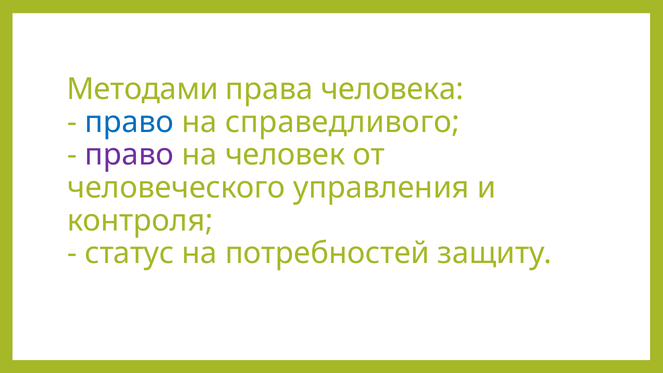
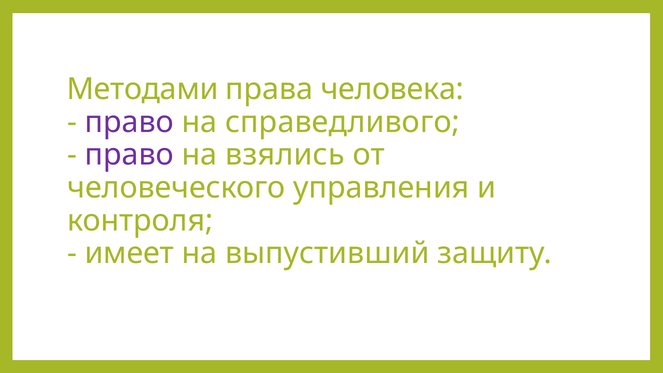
право colour: blue -> purple (129, 122)
человек: человек -> взялись (285, 155)
статус: статус -> имеет (129, 253)
потребностей: потребностей -> выпустивший (327, 253)
